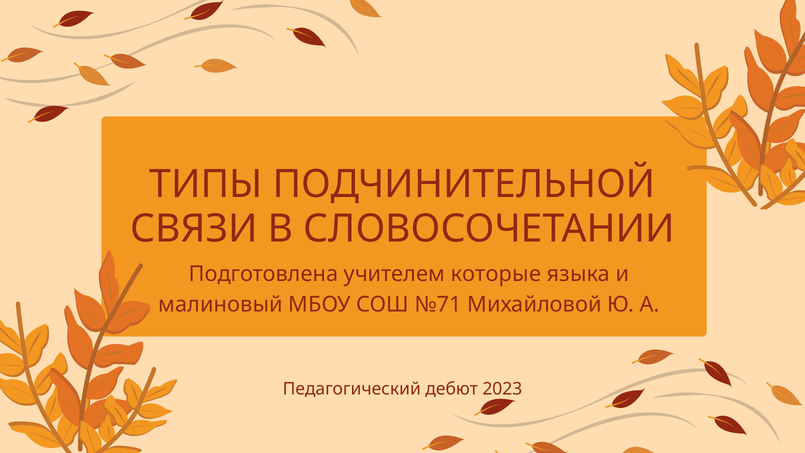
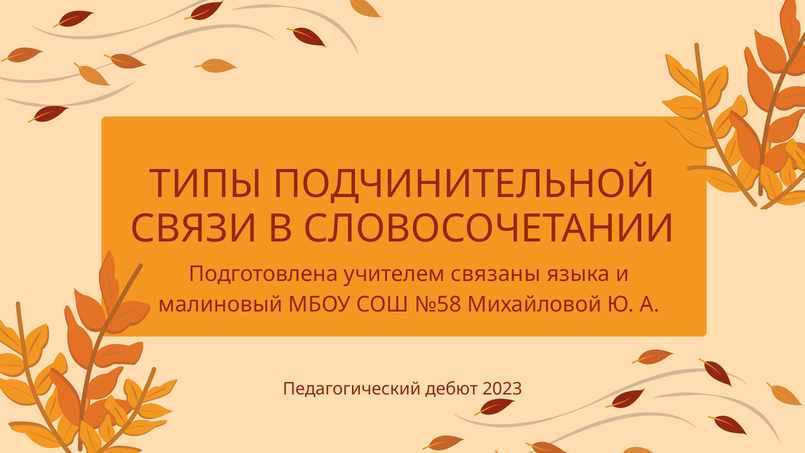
которые: которые -> связаны (496, 274)
№71: №71 -> №58 (438, 305)
